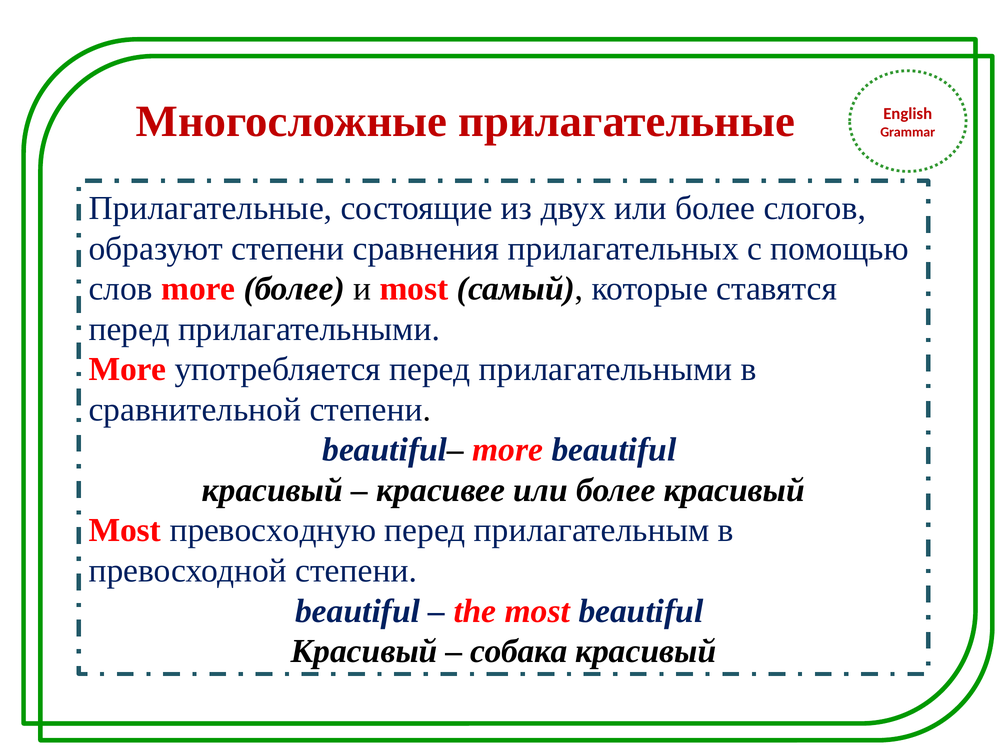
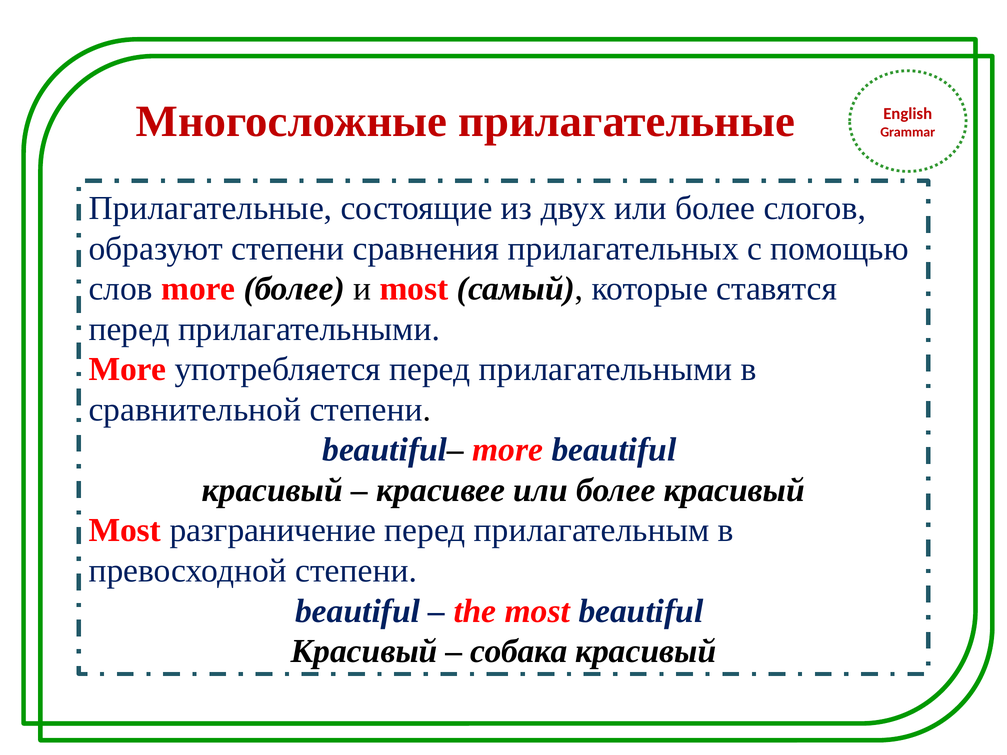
превосходную: превосходную -> разграничение (273, 531)
